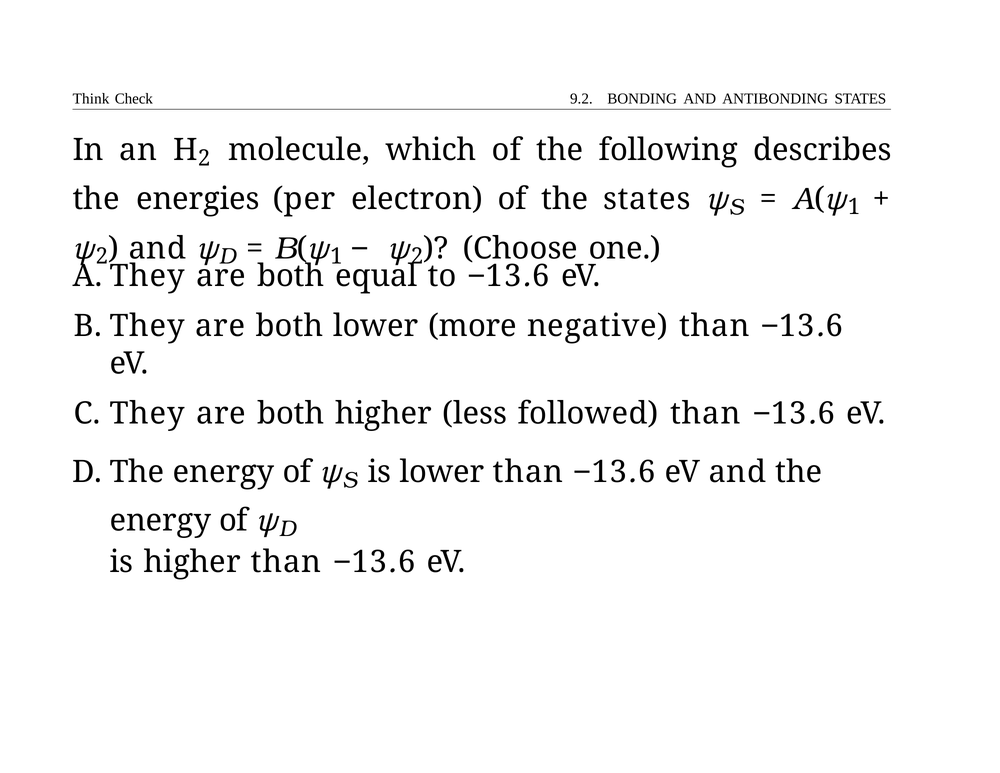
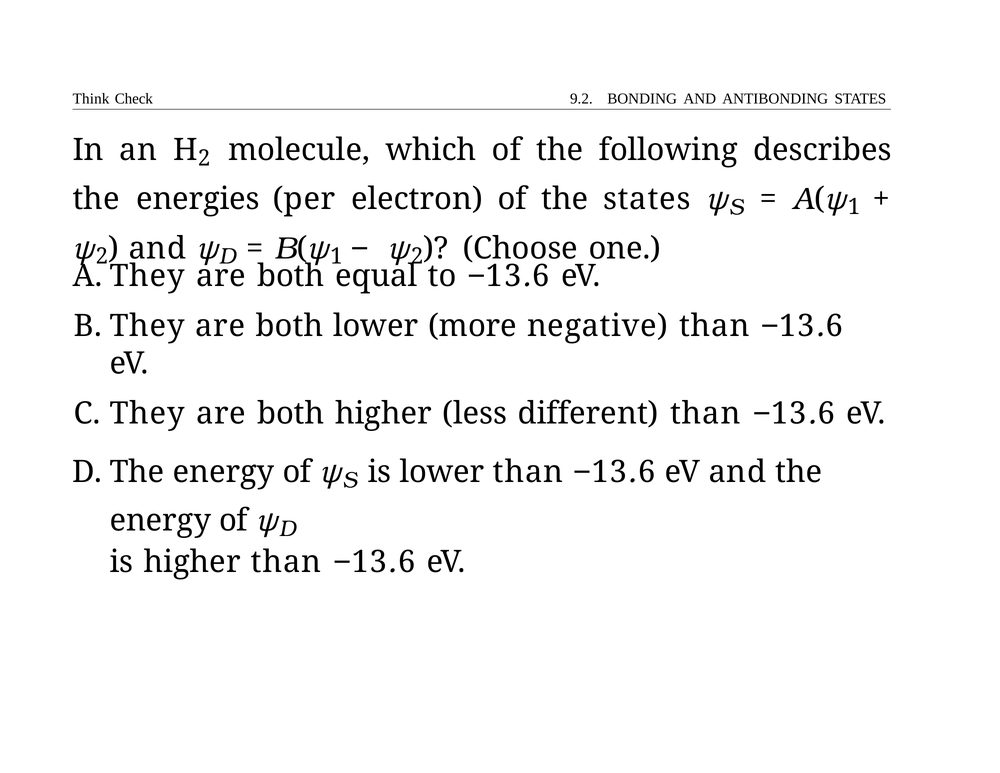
followed: followed -> different (588, 414)
